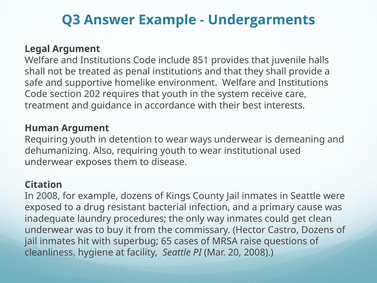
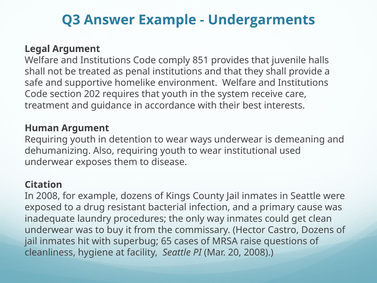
include: include -> comply (174, 60)
